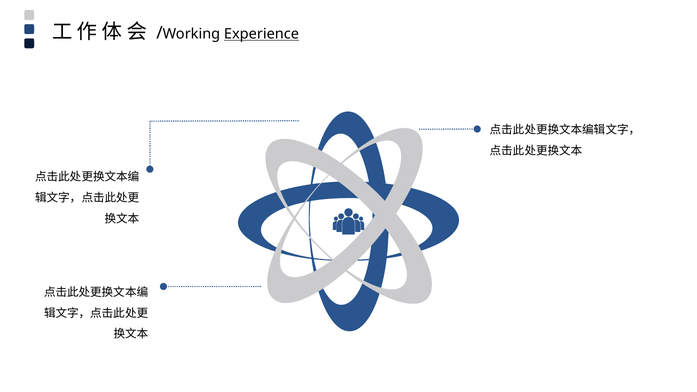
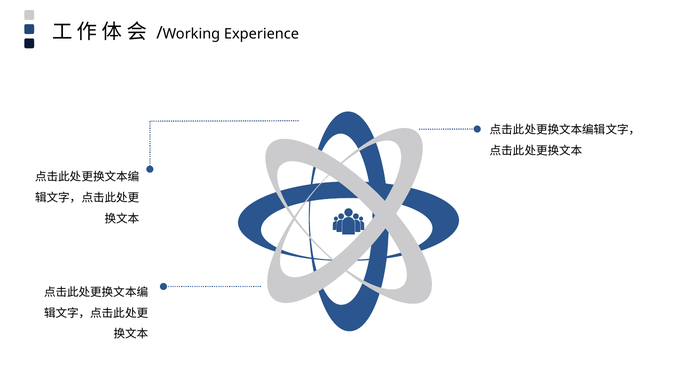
Experience underline: present -> none (261, 34)
